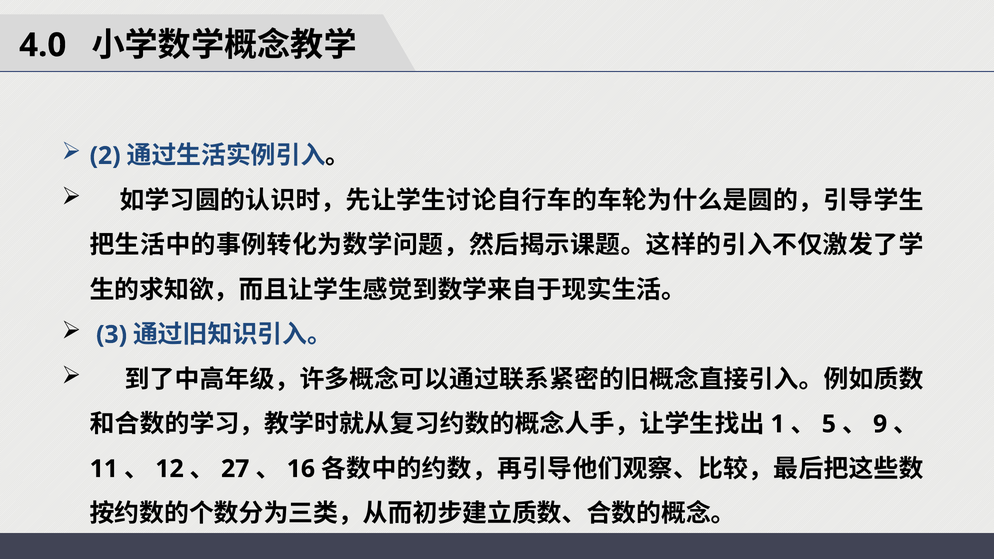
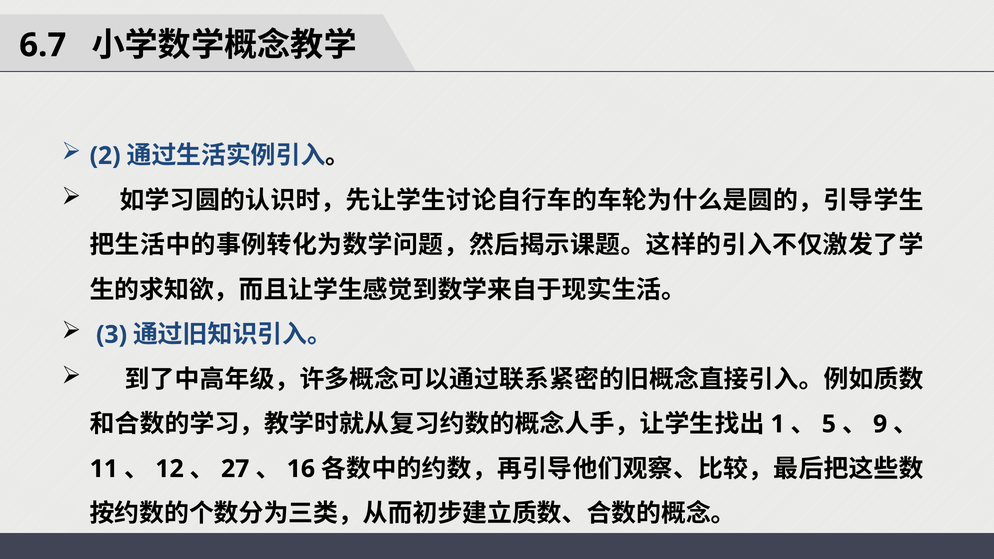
4.0: 4.0 -> 6.7 (43, 45)
